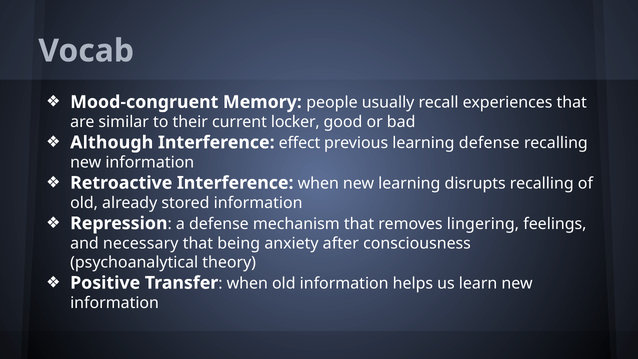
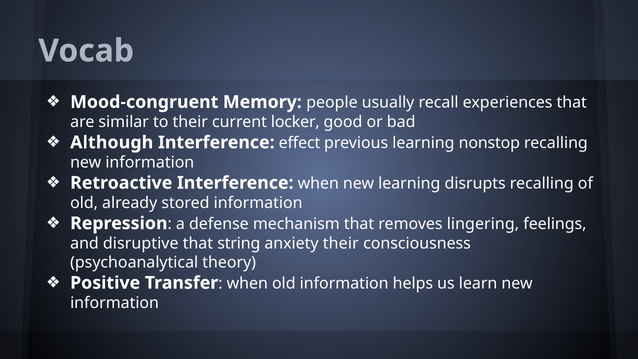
learning defense: defense -> nonstop (489, 143)
necessary: necessary -> disruptive (141, 243)
being: being -> string (239, 243)
anxiety after: after -> their (341, 243)
